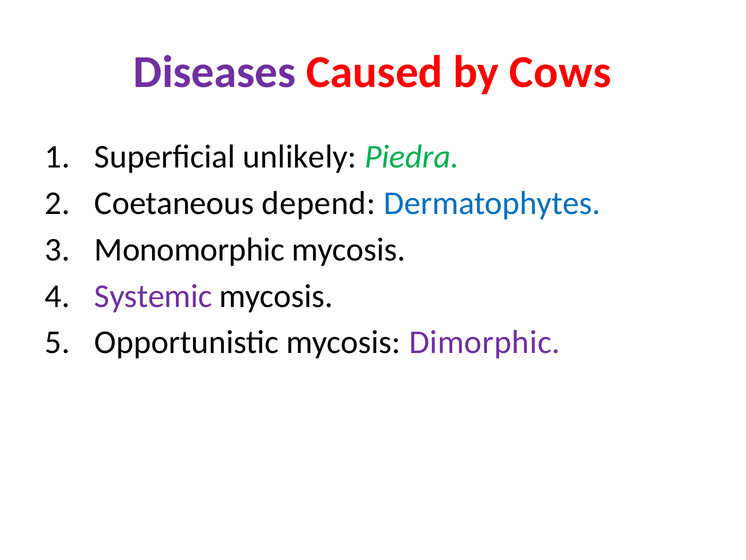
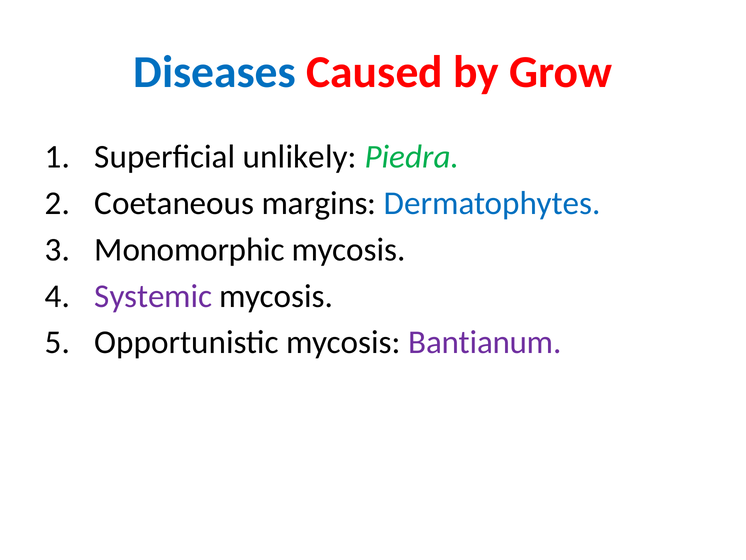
Diseases colour: purple -> blue (215, 72)
Cows: Cows -> Grow (561, 72)
depend: depend -> margins (319, 203)
Dimorphic: Dimorphic -> Bantianum (485, 342)
